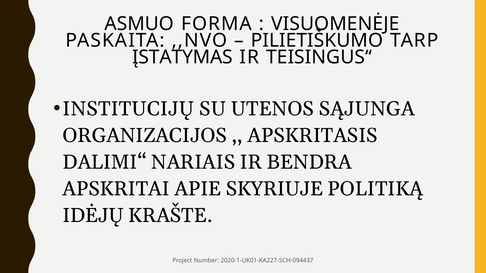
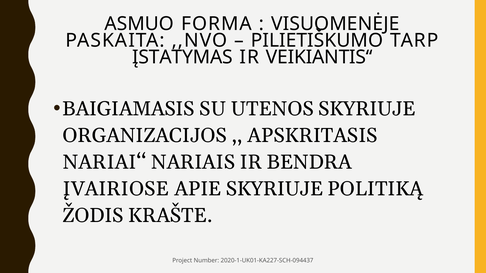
TEISINGUS‘‘: TEISINGUS‘‘ -> VEIKIANTIS‘‘ (319, 57)
INSTITUCIJŲ: INSTITUCIJŲ -> BAIGIAMASIS (129, 109)
UTENOS SĄJUNGA: SĄJUNGA -> SKYRIUJE (367, 109)
DALIMI‘‘: DALIMI‘‘ -> NARIAI‘‘ (104, 162)
APSKRITAI: APSKRITAI -> ĮVAIRIOSE (116, 189)
IDĖJŲ: IDĖJŲ -> ŽODIS (93, 216)
